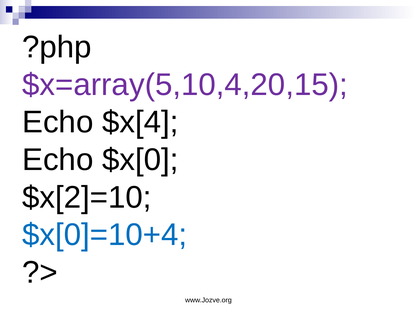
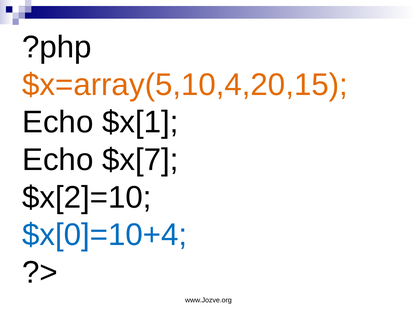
$x=array(5,10,4,20,15 colour: purple -> orange (185, 85)
$x[4: $x[4 -> $x[1 (140, 122)
$x[0: $x[0 -> $x[7 (140, 160)
